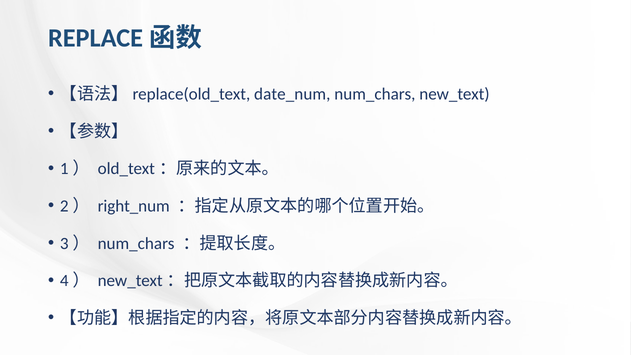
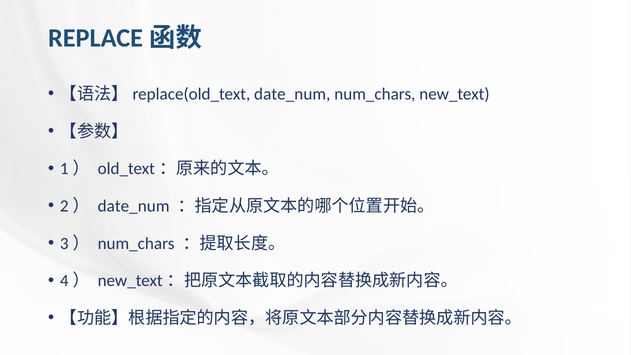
2） right_num: right_num -> date_num (134, 206)
